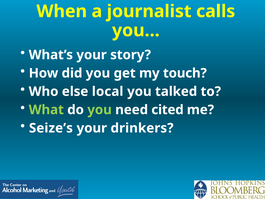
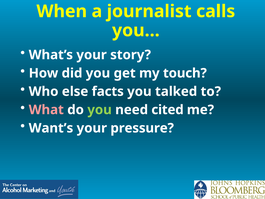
local: local -> facts (108, 91)
What colour: light green -> pink (46, 110)
Seize’s: Seize’s -> Want’s (51, 128)
drinkers: drinkers -> pressure (142, 128)
